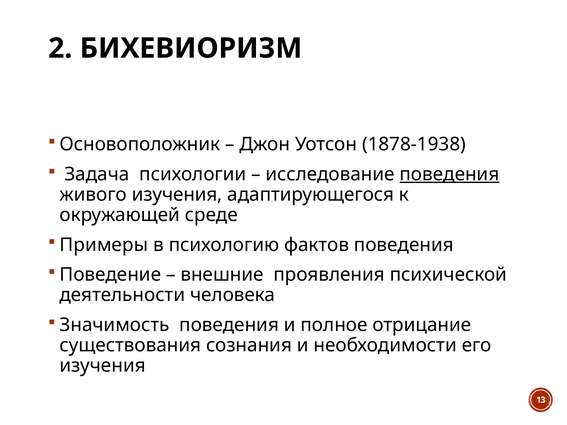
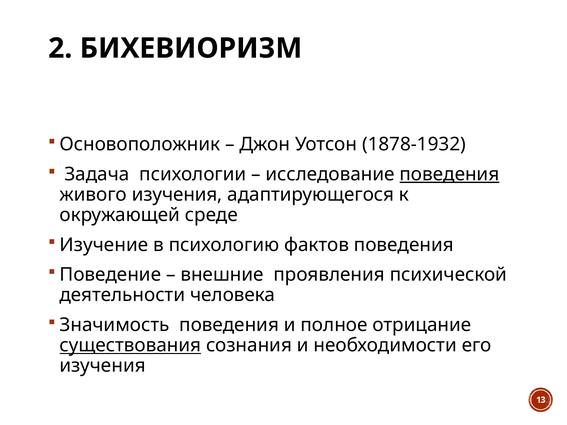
1878-1938: 1878-1938 -> 1878-1932 (414, 144)
Примеры: Примеры -> Изучение (104, 245)
существования underline: none -> present (130, 345)
